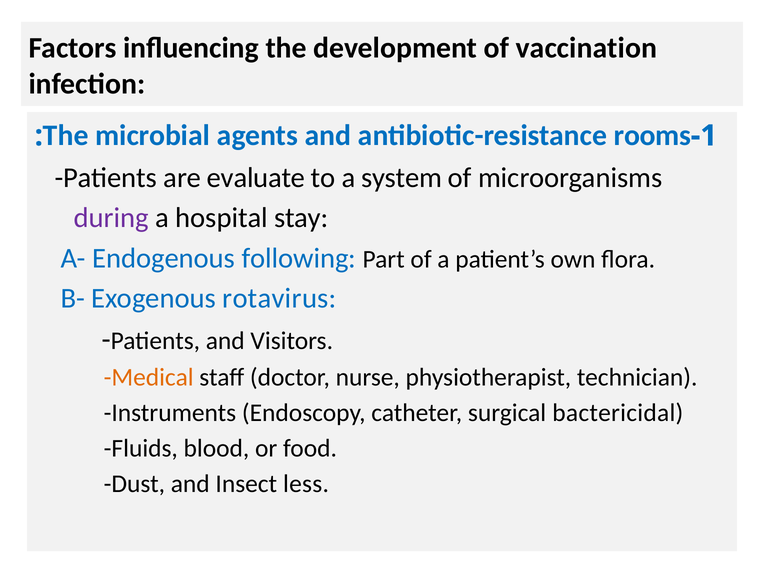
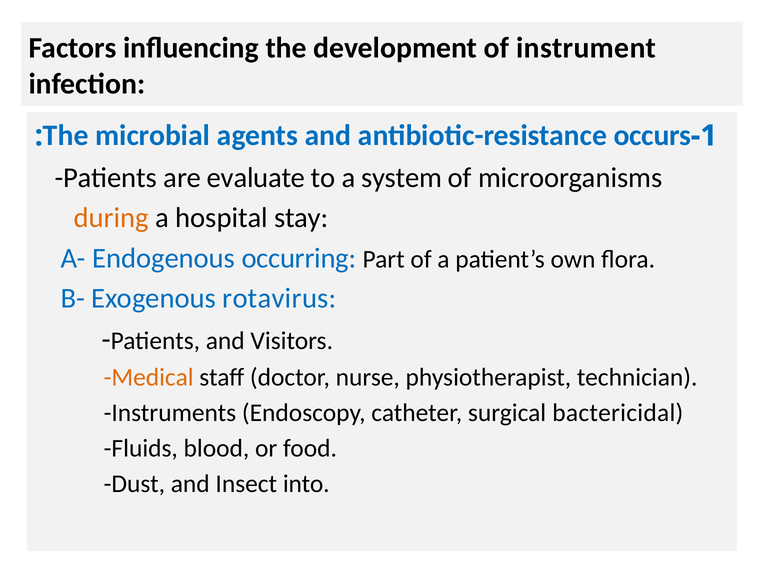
vaccination: vaccination -> instrument (586, 48)
rooms: rooms -> occurs (652, 136)
during colour: purple -> orange (111, 218)
following: following -> occurring (299, 258)
less: less -> into (306, 484)
